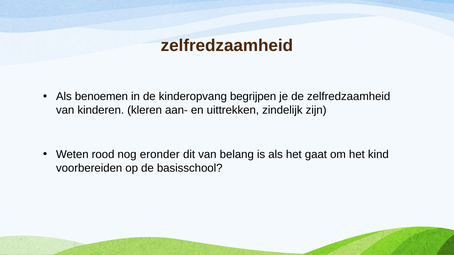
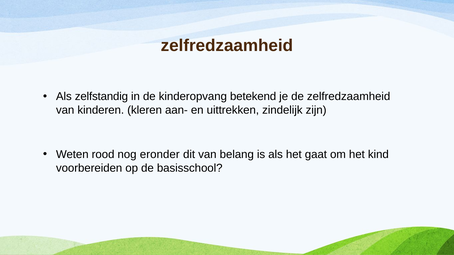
benoemen: benoemen -> zelfstandig (101, 97)
begrijpen: begrijpen -> betekend (253, 97)
